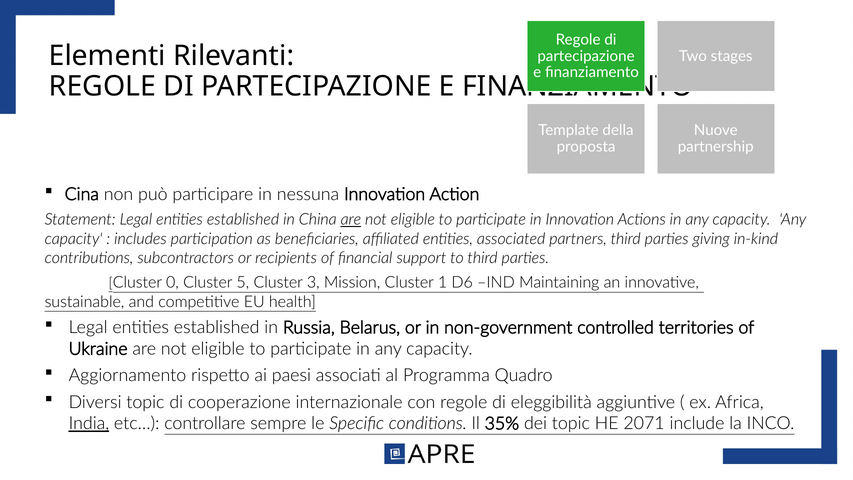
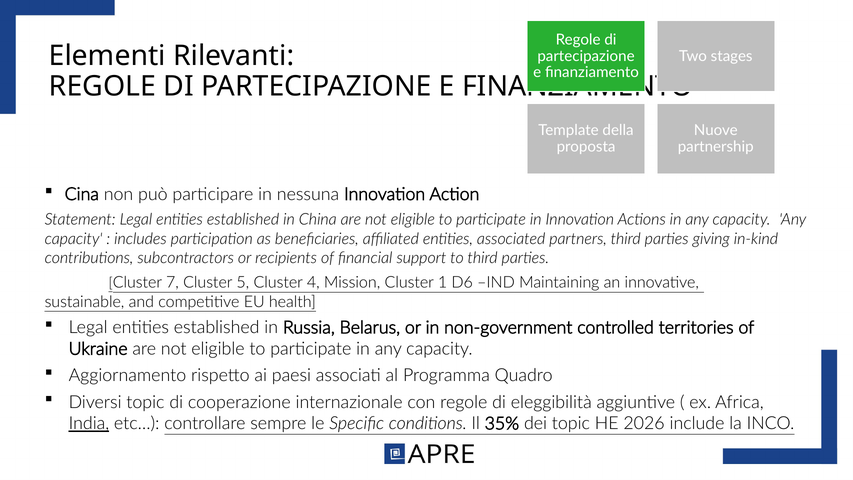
are underline: present -> none (351, 220)
0: 0 -> 7 (172, 282)
3: 3 -> 4 (313, 282)
2071: 2071 -> 2026 (644, 423)
